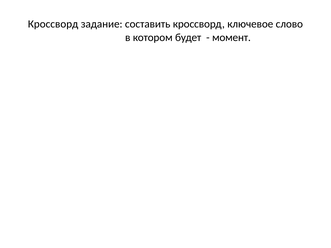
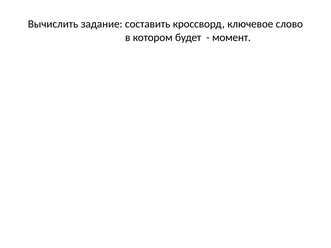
Кроссворд: Кроссворд -> Вычислить (53, 24)
